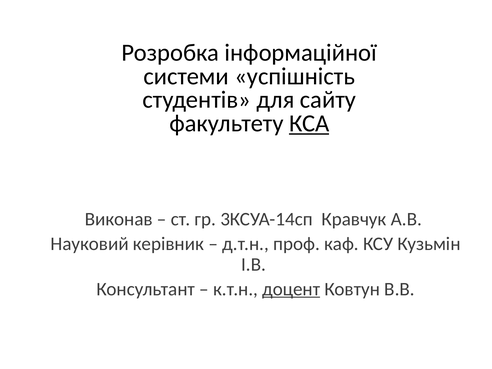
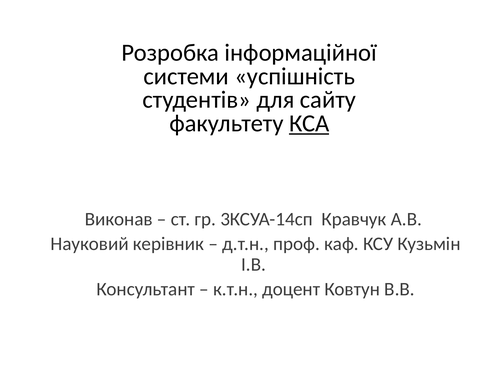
доцент underline: present -> none (291, 289)
